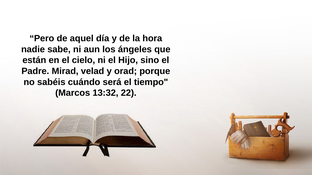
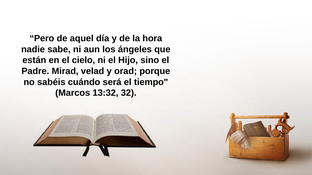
22: 22 -> 32 (129, 93)
